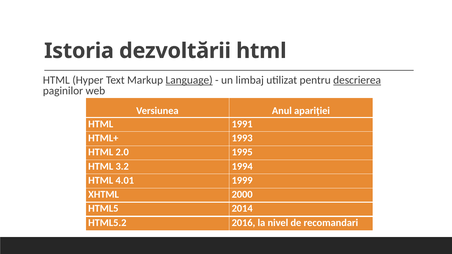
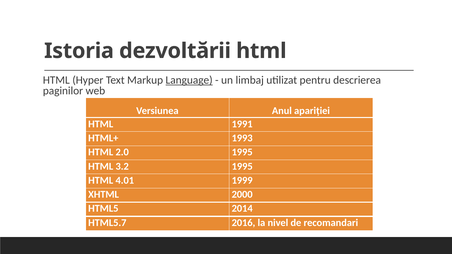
descrierea underline: present -> none (357, 80)
3.2 1994: 1994 -> 1995 (242, 166)
HTML5.2: HTML5.2 -> HTML5.7 (107, 223)
